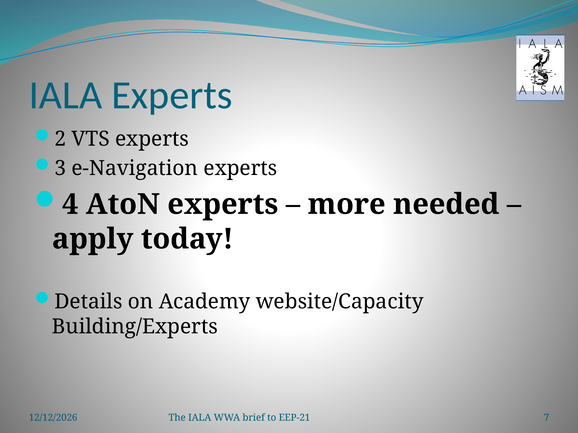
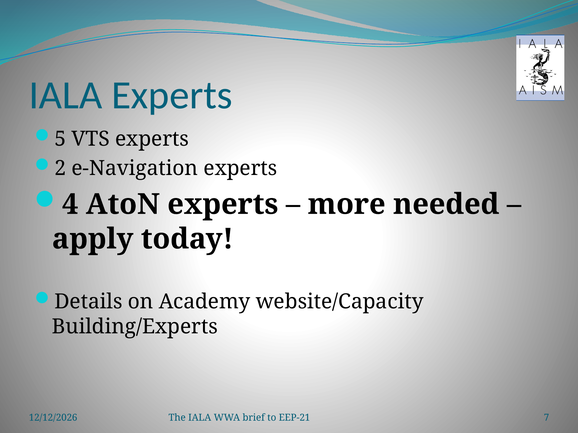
2: 2 -> 5 (60, 139)
3: 3 -> 2 (60, 168)
